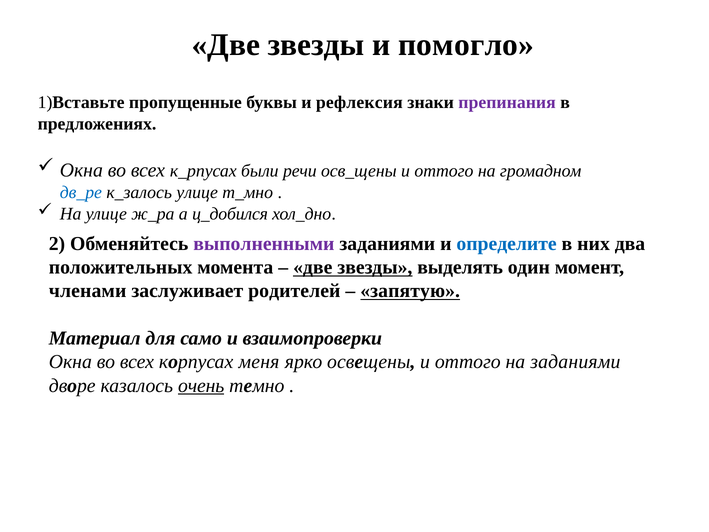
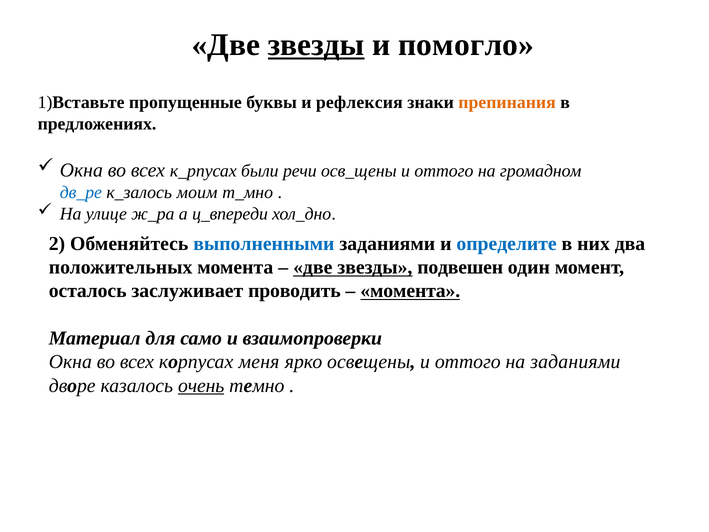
звезды underline: none -> present (316, 45)
препинания colour: purple -> orange (507, 103)
к_залось улице: улице -> моим (197, 192)
ц_добился: ц_добился -> ц_впереди (230, 214)
выполненными colour: purple -> blue (264, 243)
выделять: выделять -> подвешен (460, 267)
членами: членами -> осталось (88, 291)
родителей: родителей -> проводить (294, 291)
запятую: запятую -> момента (410, 291)
